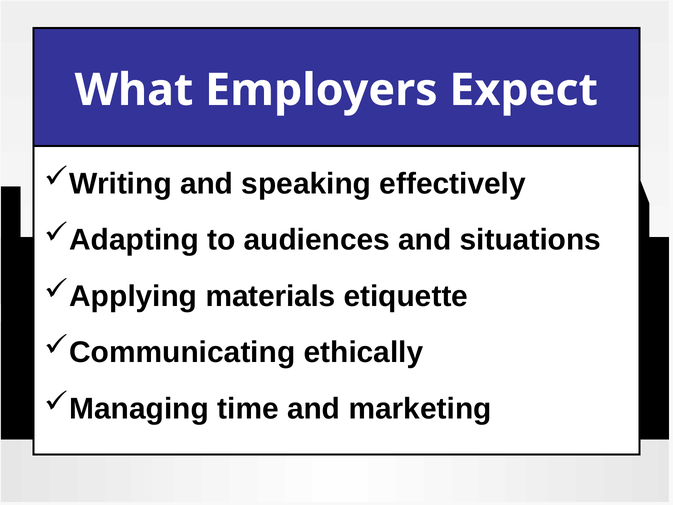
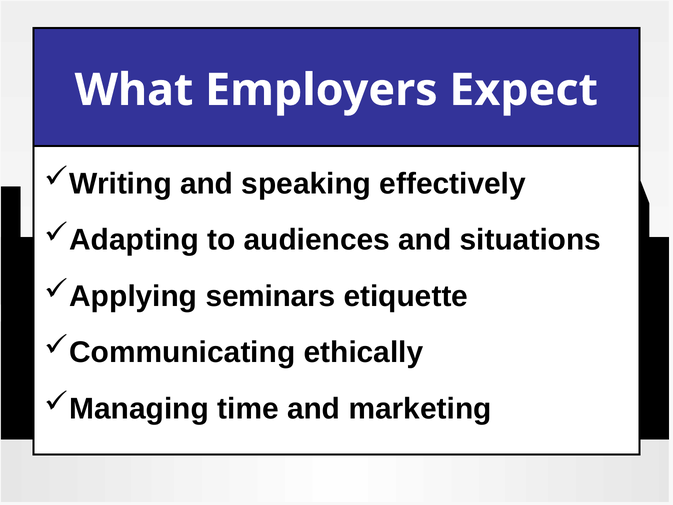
materials: materials -> seminars (271, 296)
